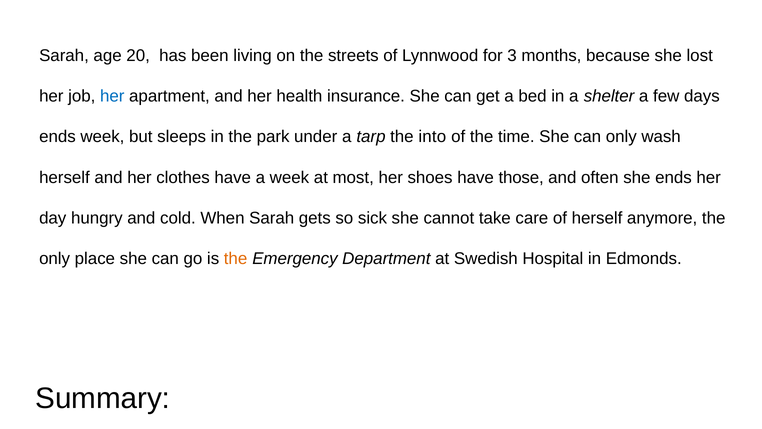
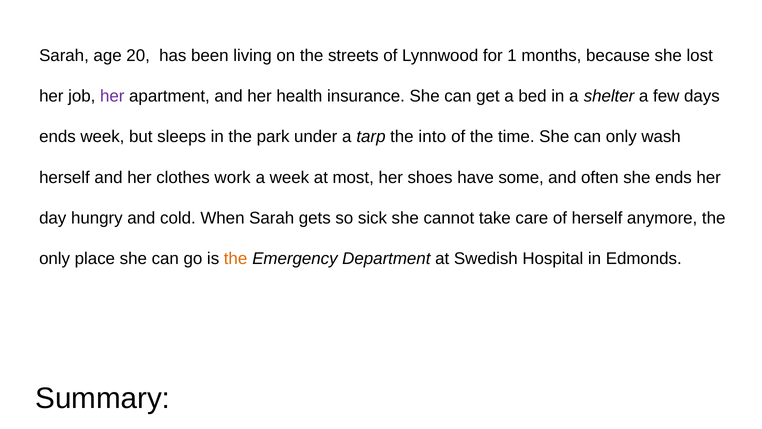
3: 3 -> 1 (512, 55)
her colour: blue -> purple (112, 96)
clothes have: have -> work (233, 177)
those: those -> some (521, 177)
